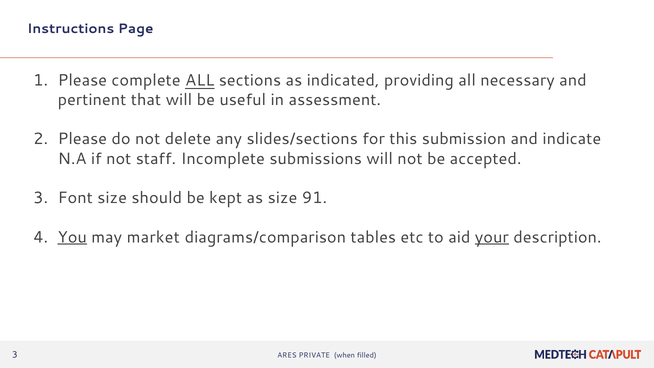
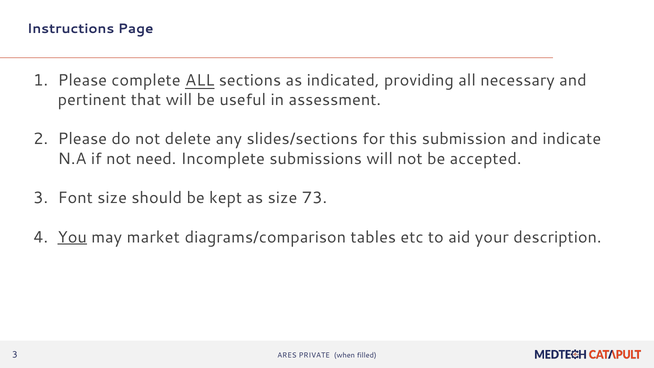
staff: staff -> need (156, 159)
91: 91 -> 73 (314, 198)
your underline: present -> none (492, 237)
